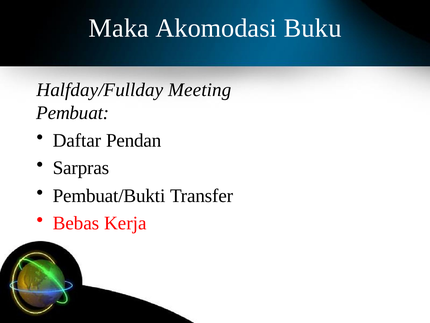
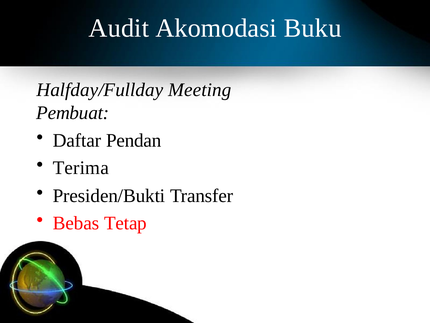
Maka: Maka -> Audit (119, 28)
Sarpras: Sarpras -> Terima (81, 168)
Pembuat/Bukti: Pembuat/Bukti -> Presiden/Bukti (109, 195)
Kerja: Kerja -> Tetap (125, 223)
